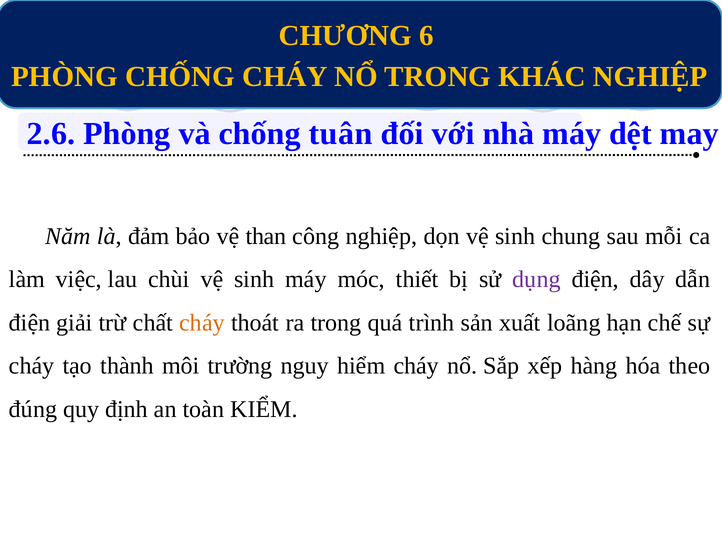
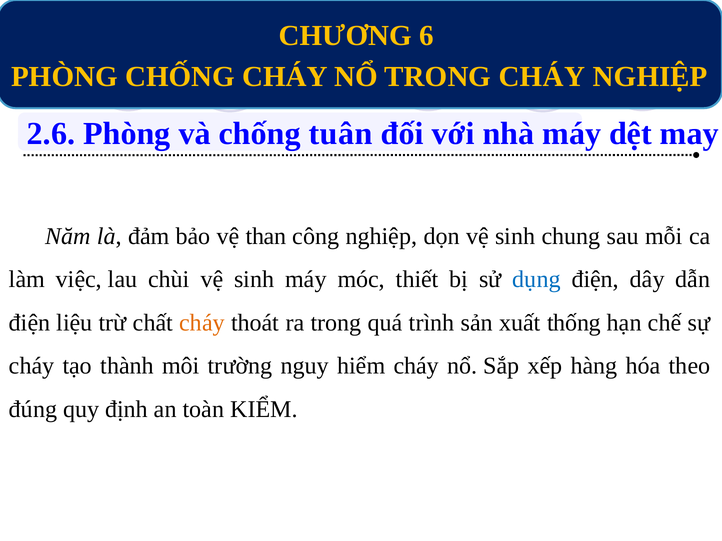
TRONG KHÁC: KHÁC -> CHÁY (542, 77)
dụng colour: purple -> blue (537, 280)
giải: giải -> liệu (74, 323)
loãng: loãng -> thống (574, 323)
